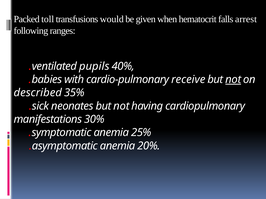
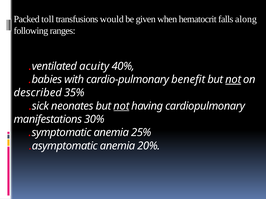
arrest: arrest -> along (246, 19)
pupils: pupils -> acuity (94, 66)
receive: receive -> benefit (188, 80)
not underline: none -> present (121, 106)
